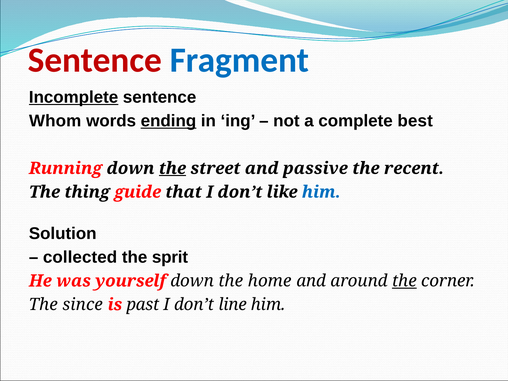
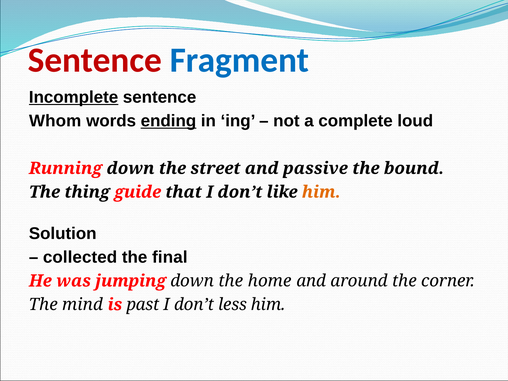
best: best -> loud (415, 121)
the underline: present -> none (172, 168)
recent: recent -> bound (414, 168)
him colour: blue -> orange (321, 192)
sprit: sprit -> final (170, 257)
yourself: yourself -> jumping (131, 281)
the underline: present -> none (404, 281)
since: since -> mind (83, 305)
line: line -> less (233, 305)
